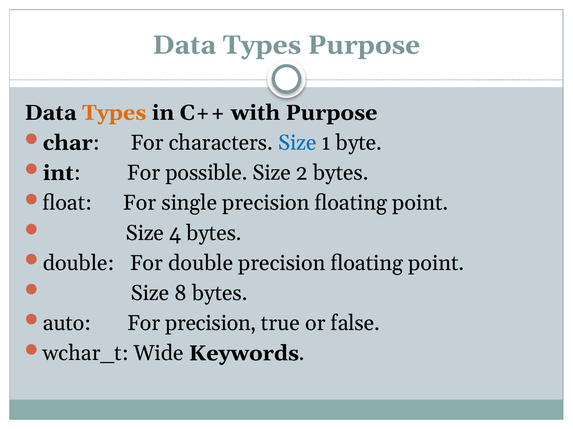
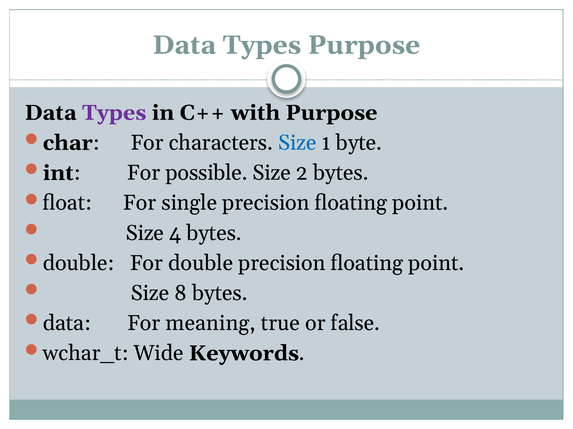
Types colour: orange -> purple (114, 113)
auto: auto -> data (67, 324)
For precision: precision -> meaning (211, 324)
